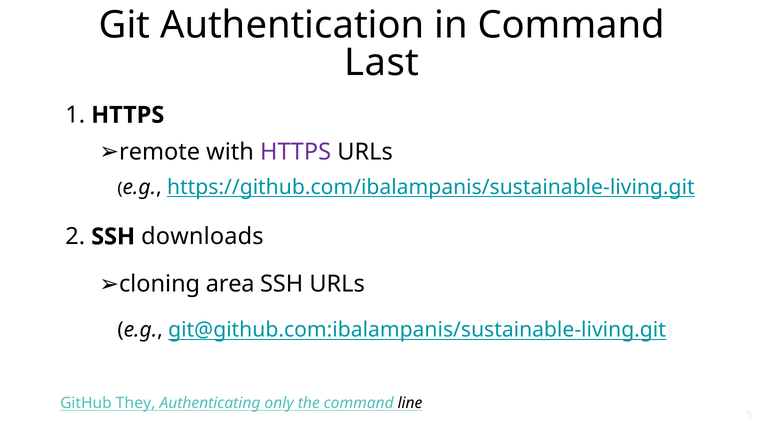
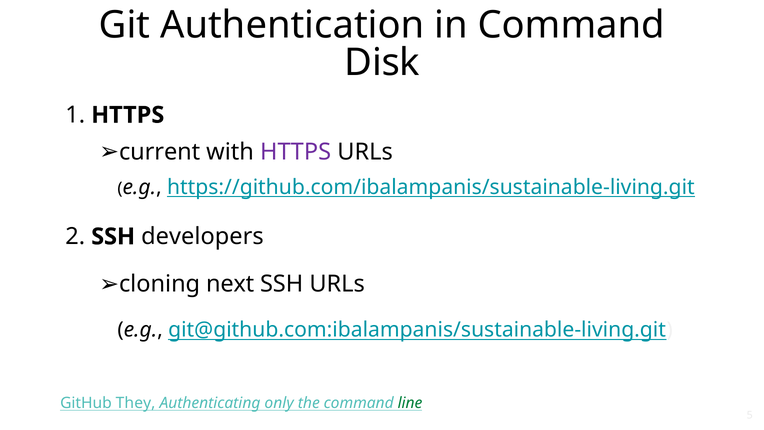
Last: Last -> Disk (382, 62)
remote: remote -> current (160, 152)
downloads: downloads -> developers (202, 236)
area: area -> next (230, 284)
line colour: black -> green (410, 403)
